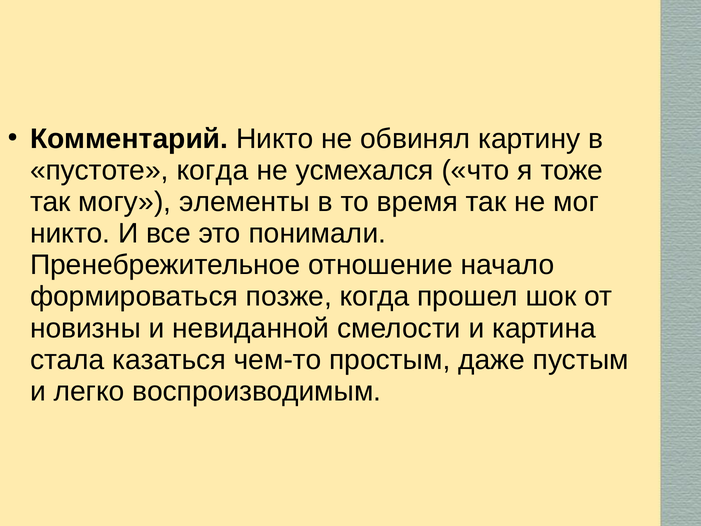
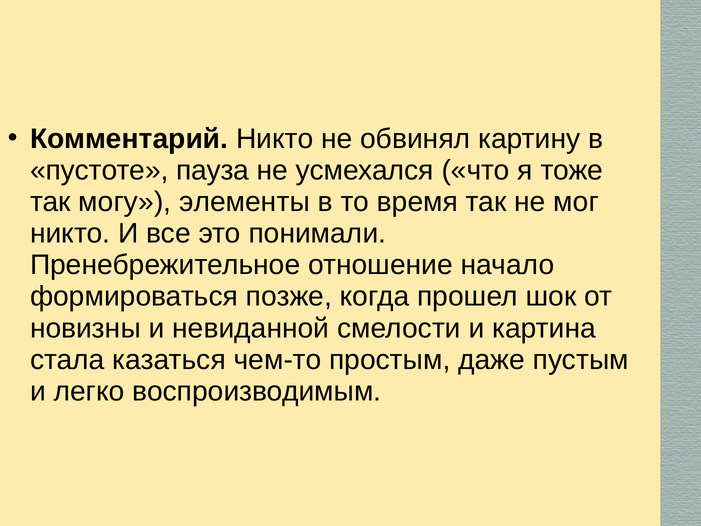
пустоте когда: когда -> пауза (213, 170)
